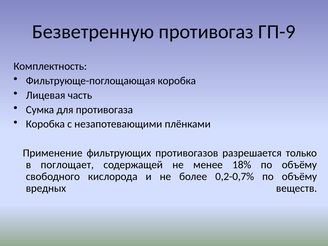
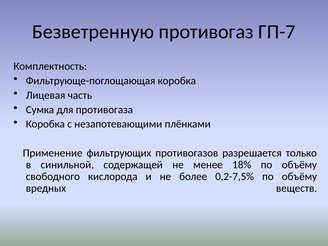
ГП-9: ГП-9 -> ГП-7 (277, 32)
поглощает: поглощает -> синильной (67, 165)
0,2-0,7%: 0,2-0,7% -> 0,2-7,5% (235, 177)
